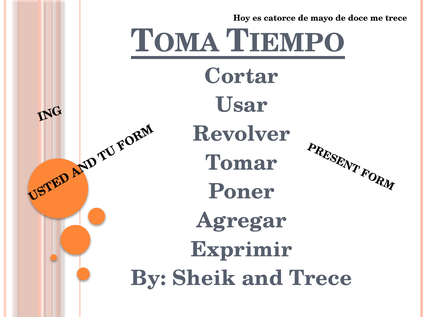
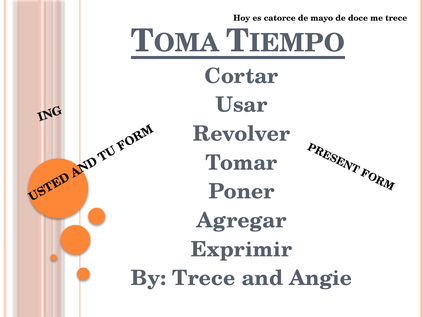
By Sheik: Sheik -> Trece (204, 279)
and Trece: Trece -> Angie (321, 279)
